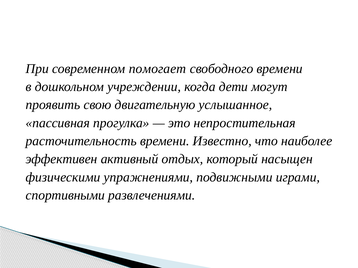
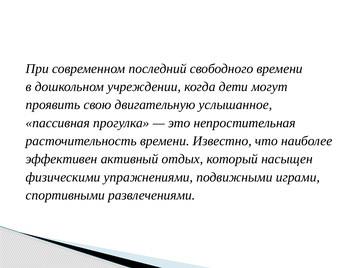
помогает: помогает -> последний (158, 69)
